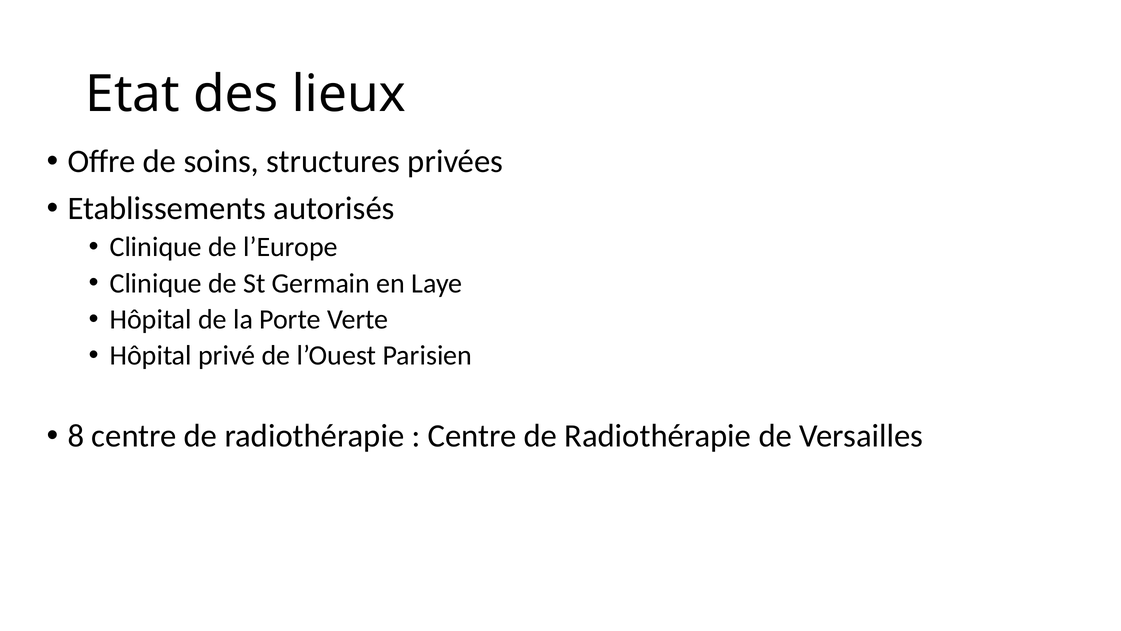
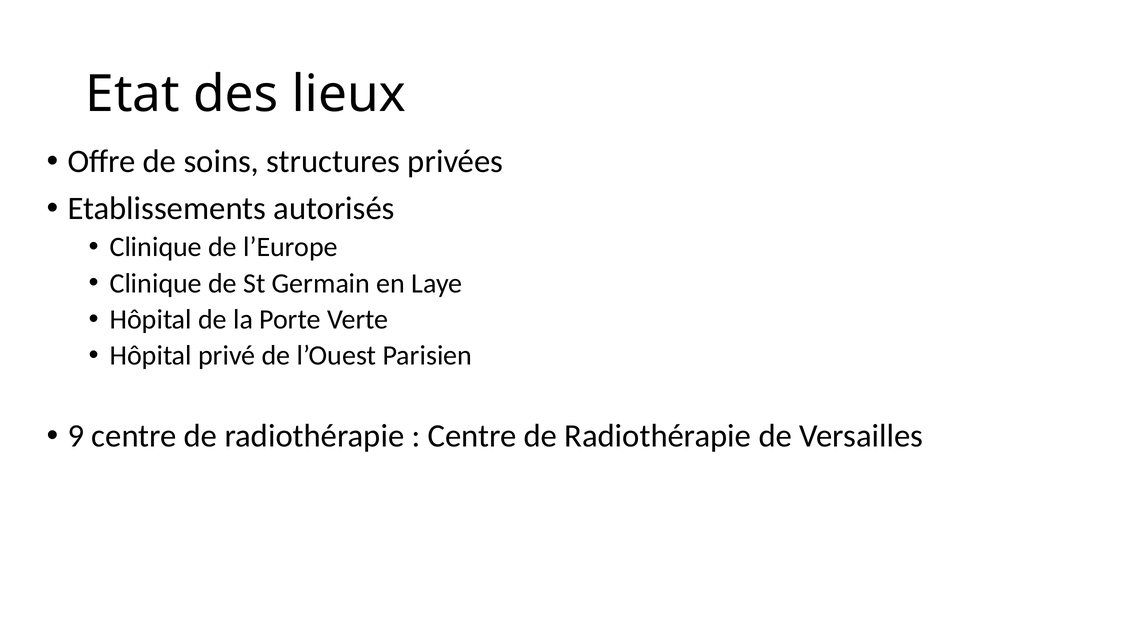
8: 8 -> 9 (76, 436)
